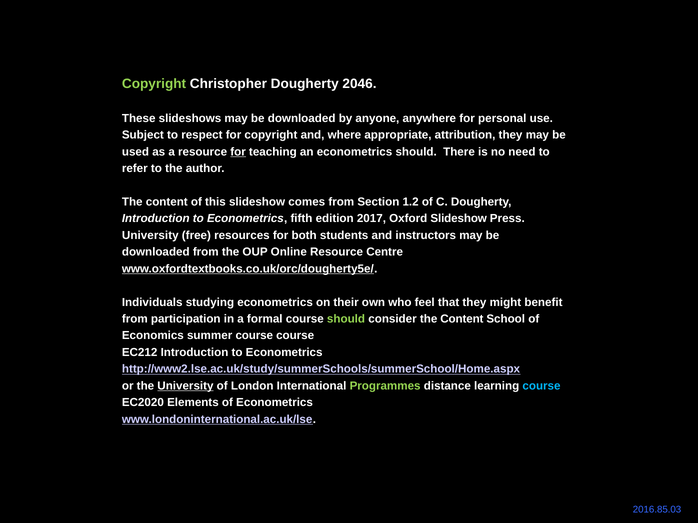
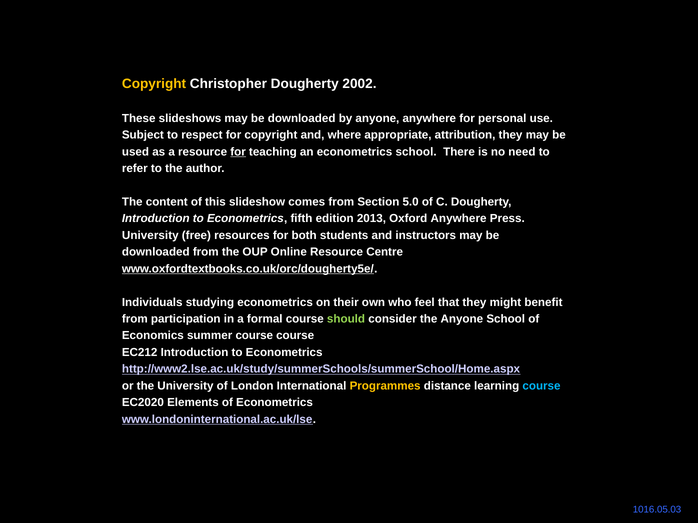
Copyright colour: light green -> yellow (154, 84)
2046: 2046 -> 2002 (359, 84)
econometrics should: should -> school (416, 152)
1.2: 1.2 -> 5.0 (411, 202)
2017: 2017 -> 2013 (371, 219)
Oxford Slideshow: Slideshow -> Anywhere (459, 219)
consider the Content: Content -> Anyone (462, 319)
University underline: present -> none (185, 386)
Programmes colour: light green -> yellow (385, 386)
2016.85.03: 2016.85.03 -> 1016.05.03 (657, 510)
